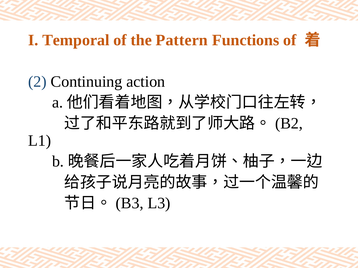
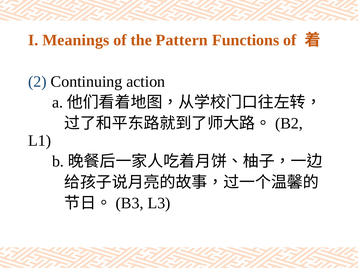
Temporal: Temporal -> Meanings (76, 40)
